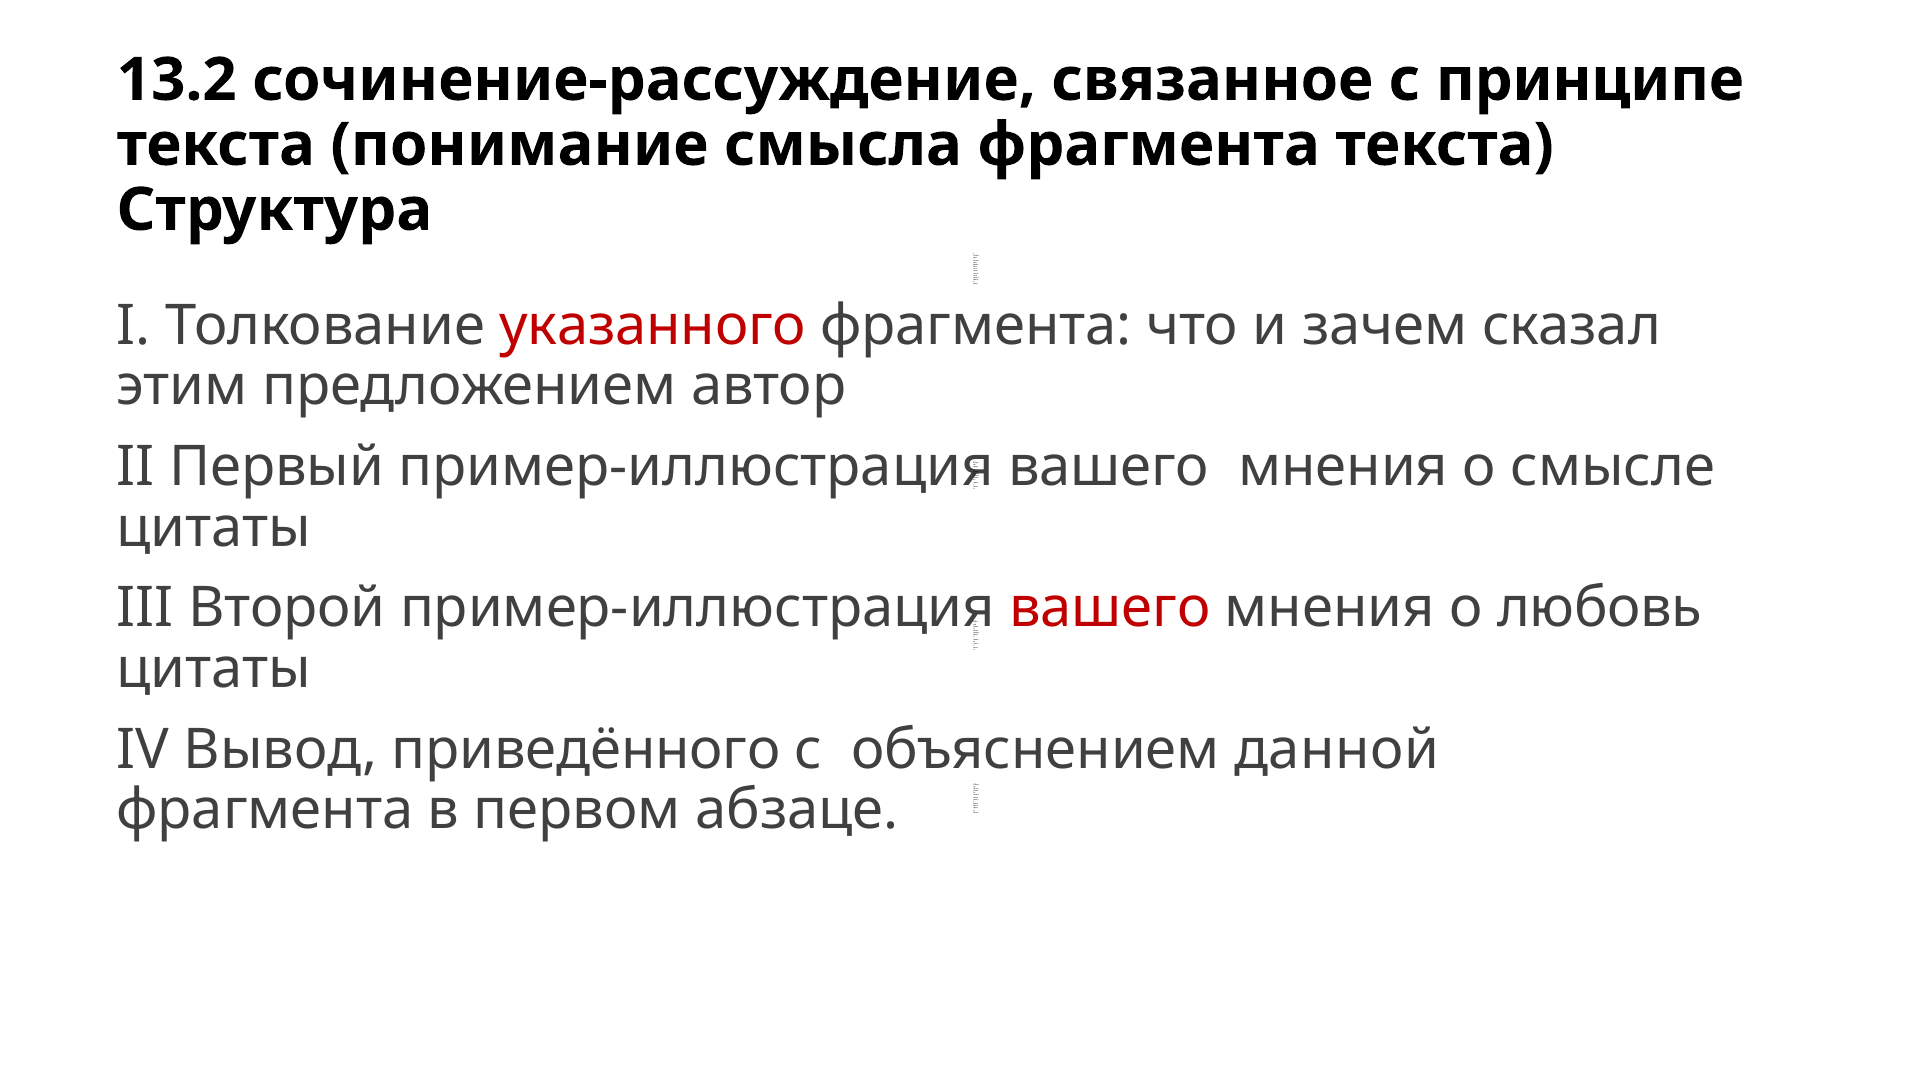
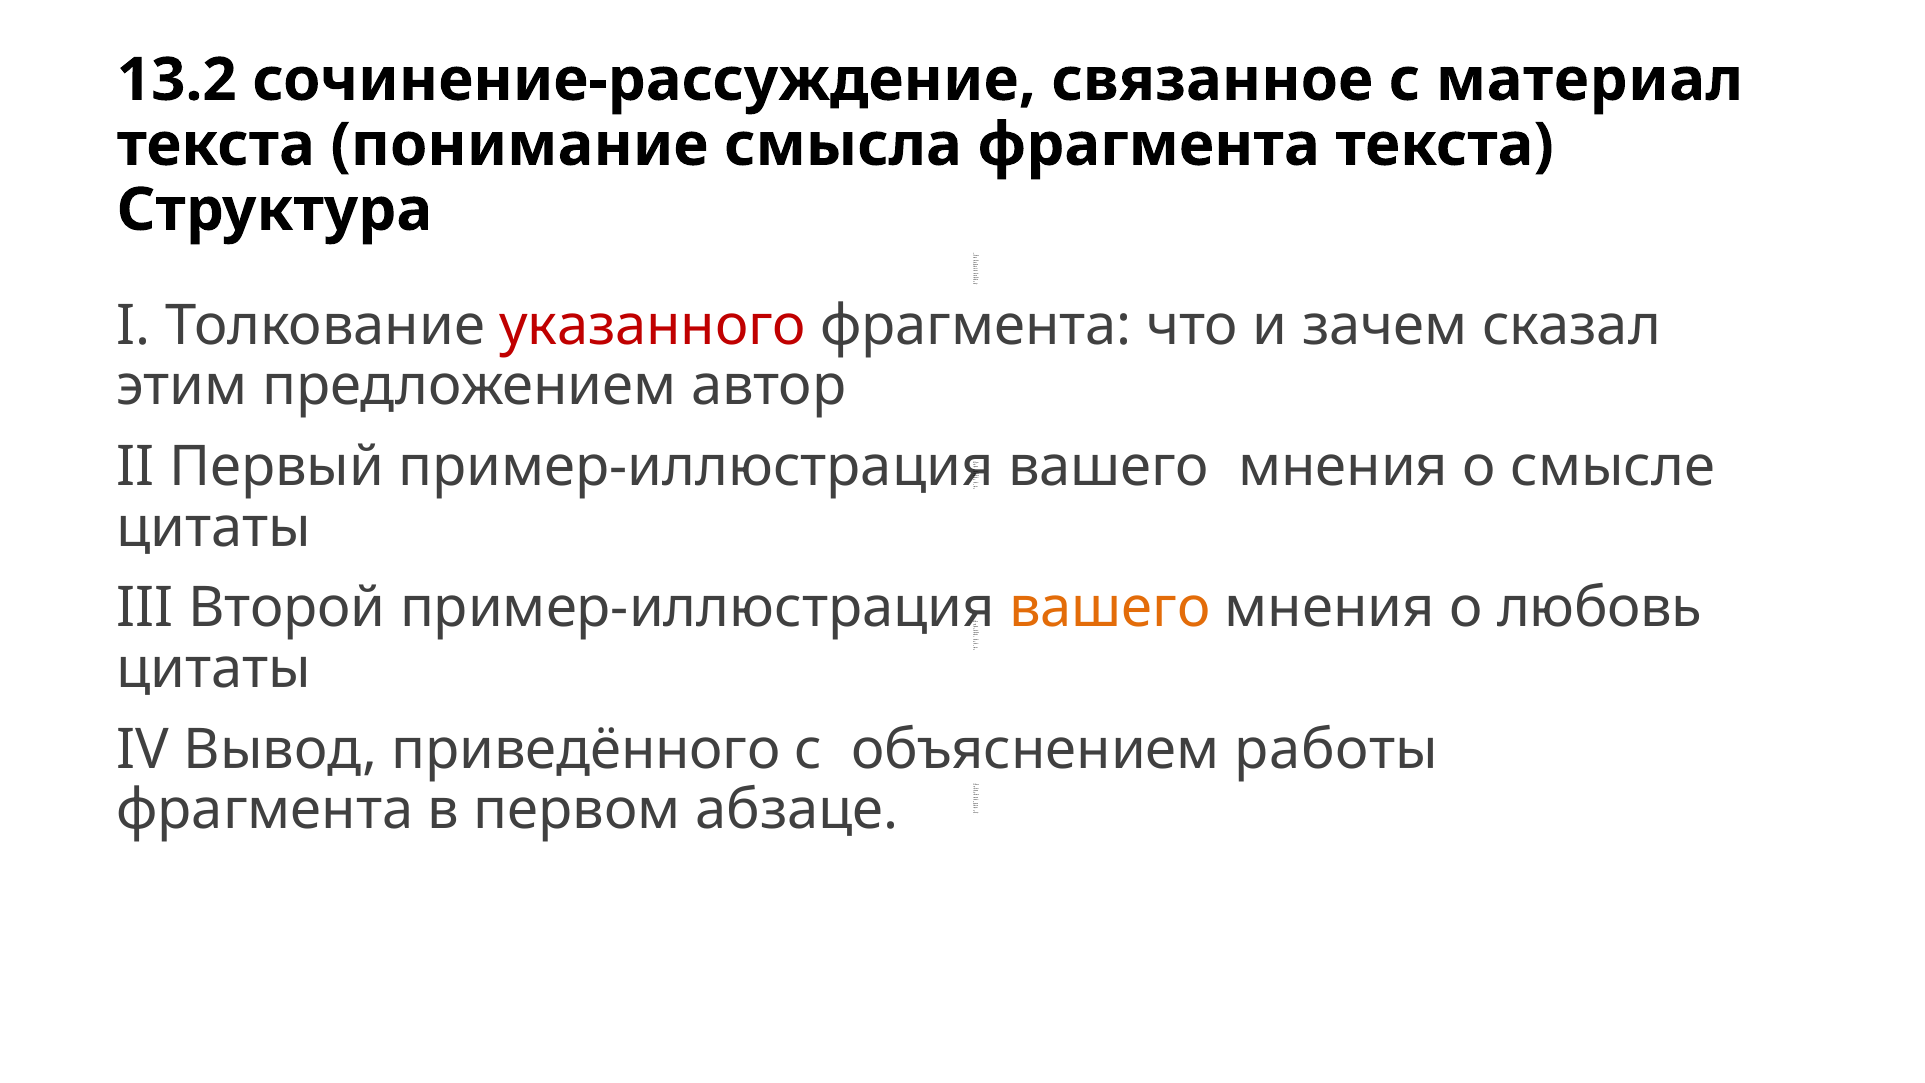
принципе: принципе -> материал (1589, 80)
вашего colour: red -> orange (1110, 608)
данной: данной -> работы (1337, 750)
